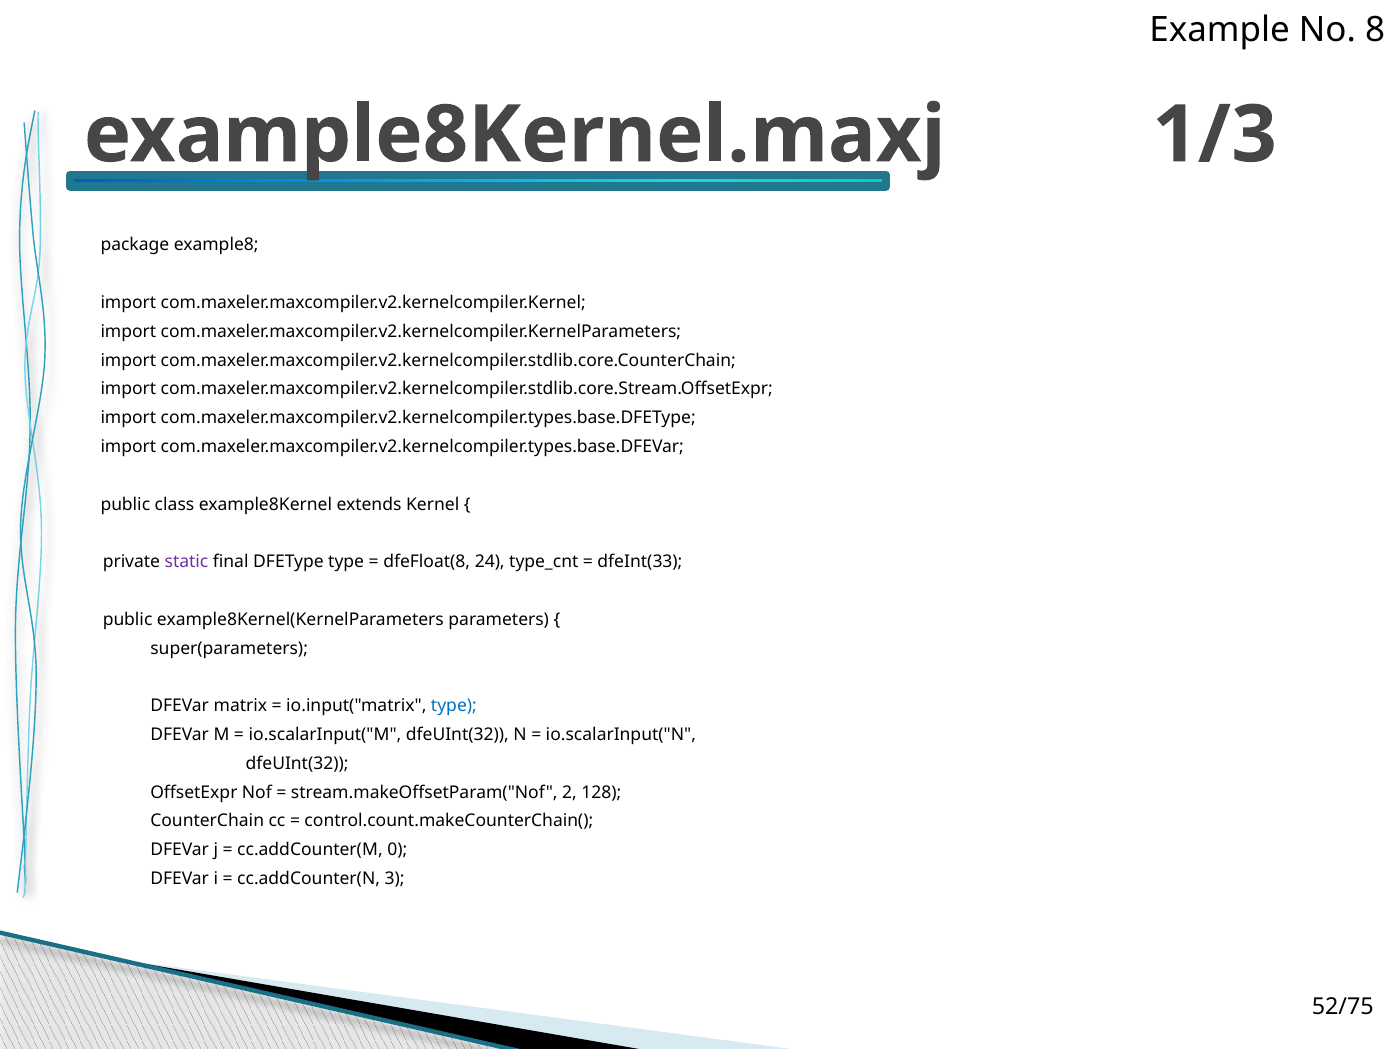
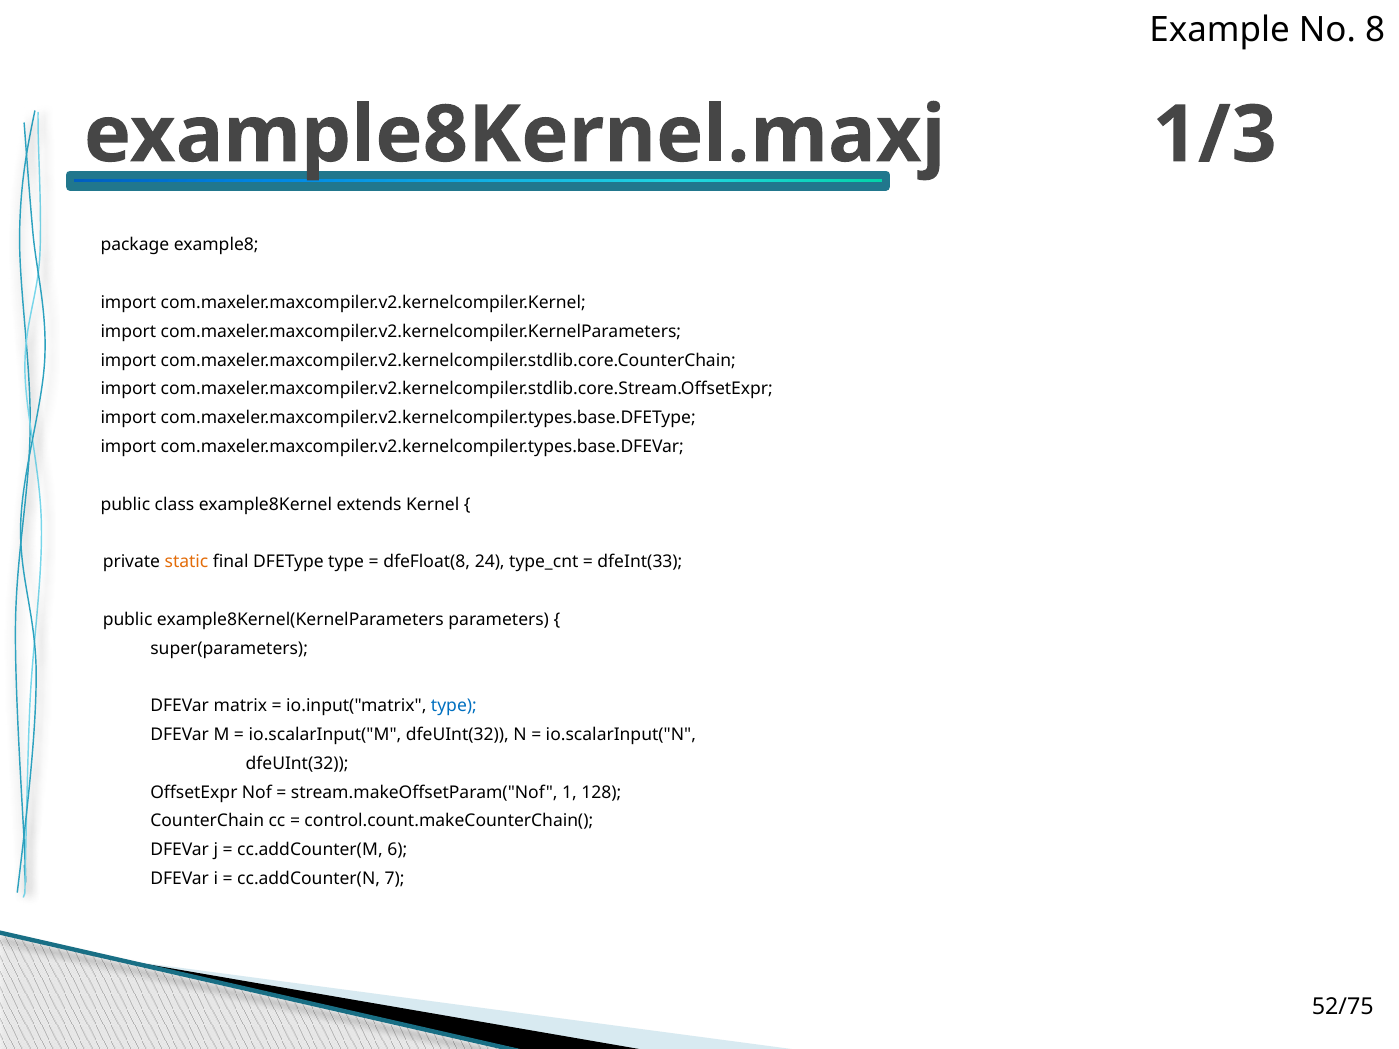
static colour: purple -> orange (186, 562)
2: 2 -> 1 (569, 793)
0: 0 -> 6 (397, 850)
3: 3 -> 7 (395, 879)
